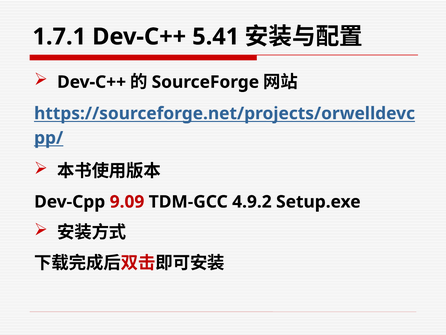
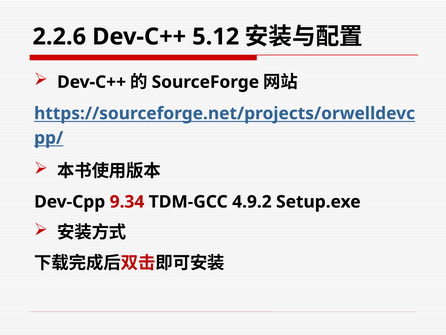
1.7.1: 1.7.1 -> 2.2.6 (59, 37)
5.41: 5.41 -> 5.12 (216, 37)
9.09: 9.09 -> 9.34 (127, 202)
